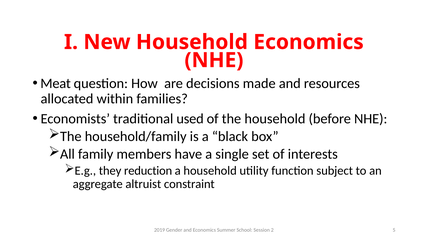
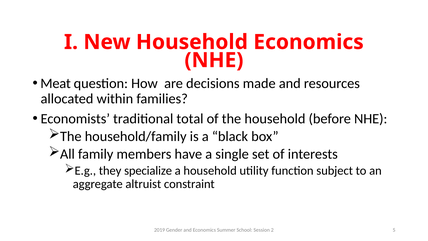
used: used -> total (190, 119)
reduction: reduction -> specialize (148, 170)
